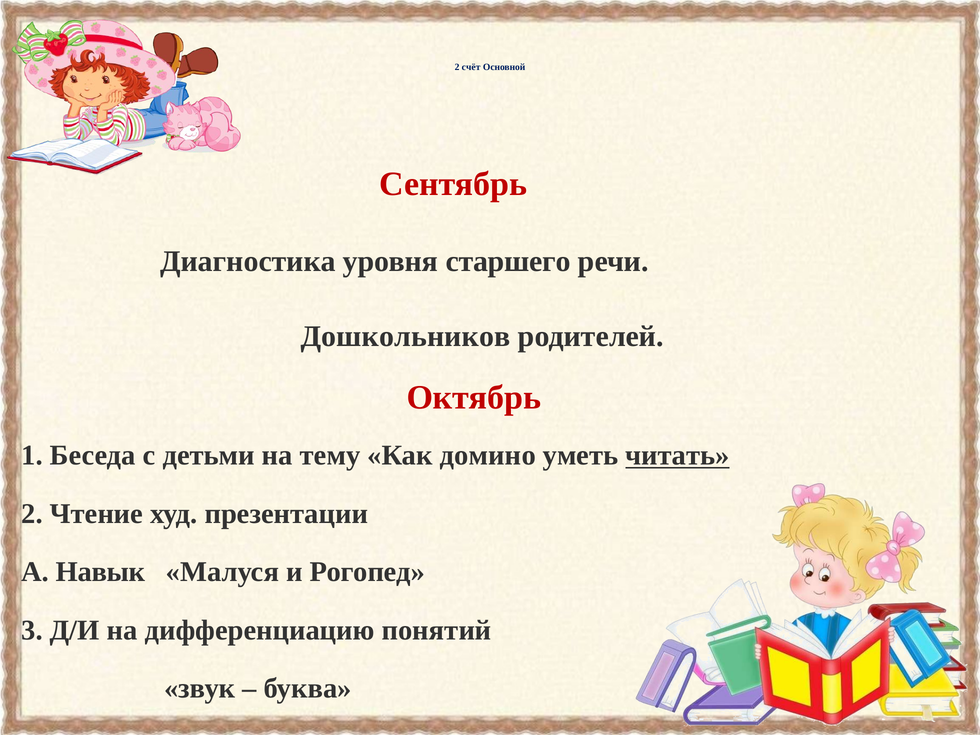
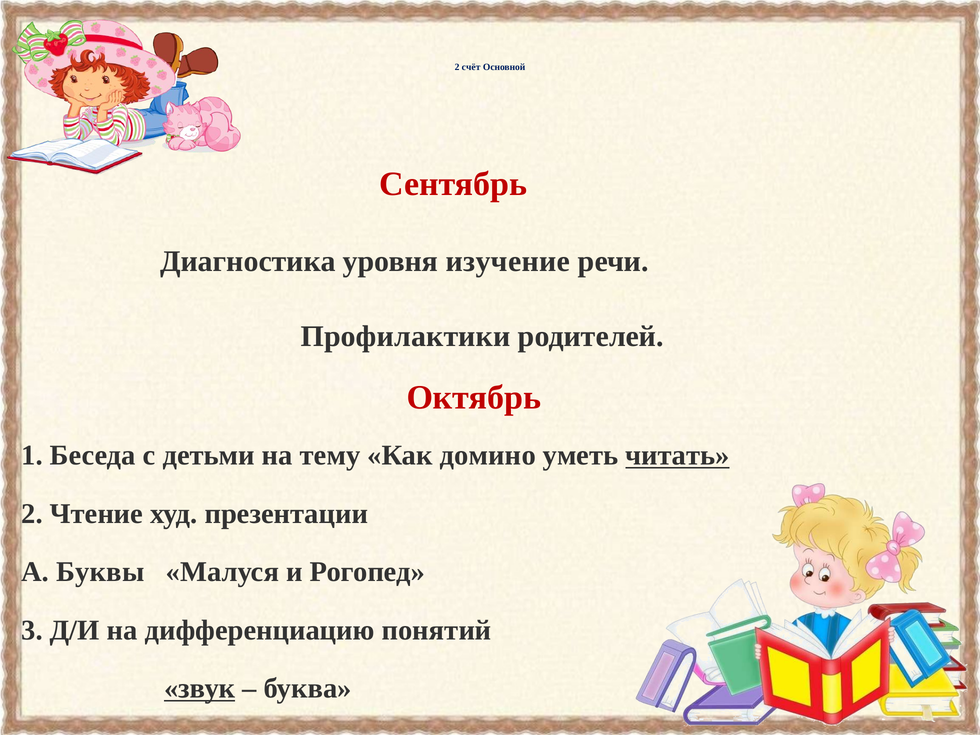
старшего: старшего -> изучение (508, 261)
Дошкольников: Дошкольников -> Профилактики (406, 336)
Навык: Навык -> Буквы (100, 572)
звук underline: none -> present (200, 688)
